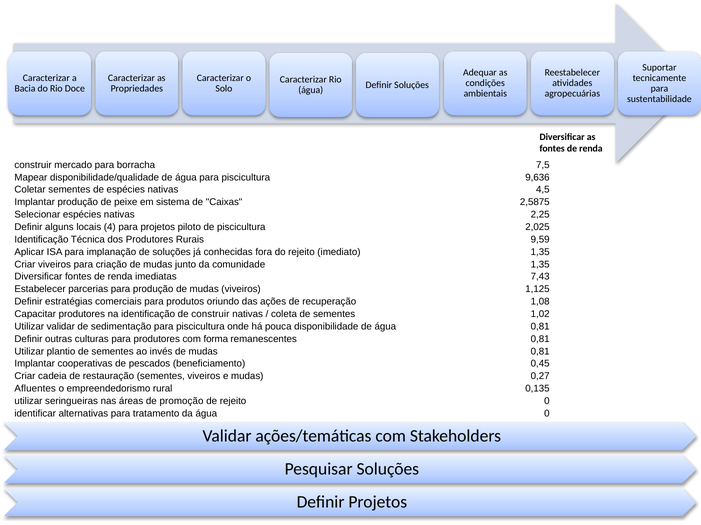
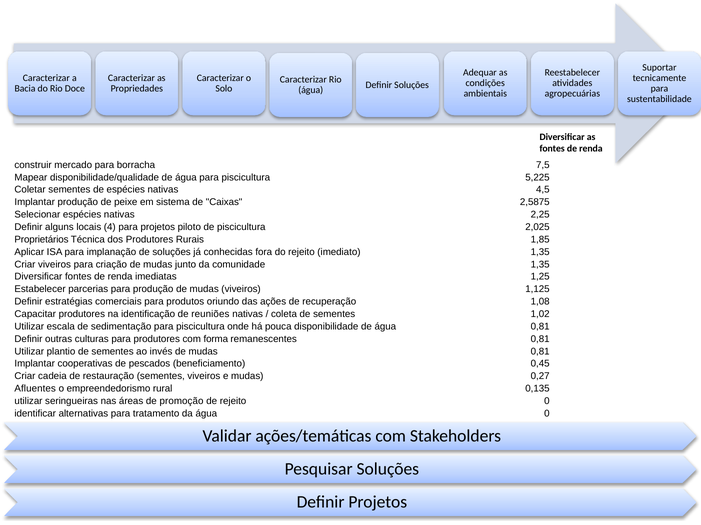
9,636: 9,636 -> 5,225 (537, 178)
Identificação: Identificação -> Proprietários (41, 240)
9,59: 9,59 -> 1,85 (540, 240)
7,43: 7,43 -> 1,25 (540, 277)
de construir: construir -> reuniões (210, 314)
Utilizar validar: validar -> escala (61, 327)
